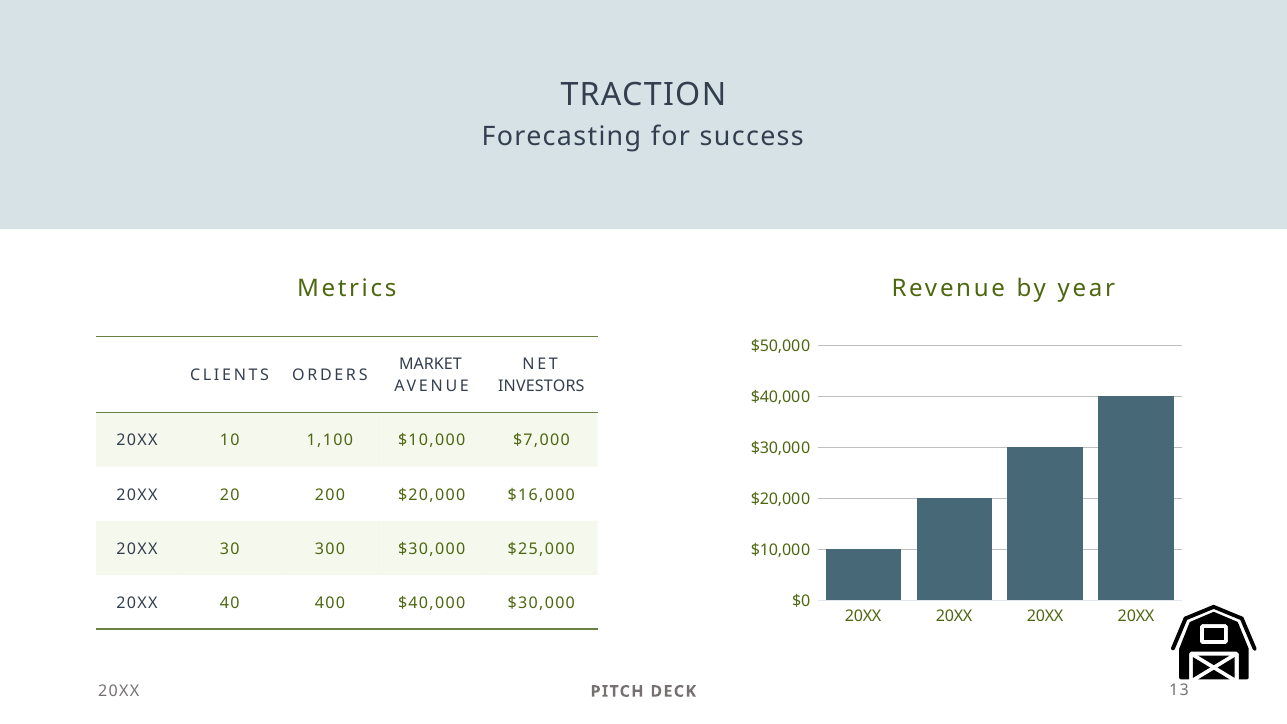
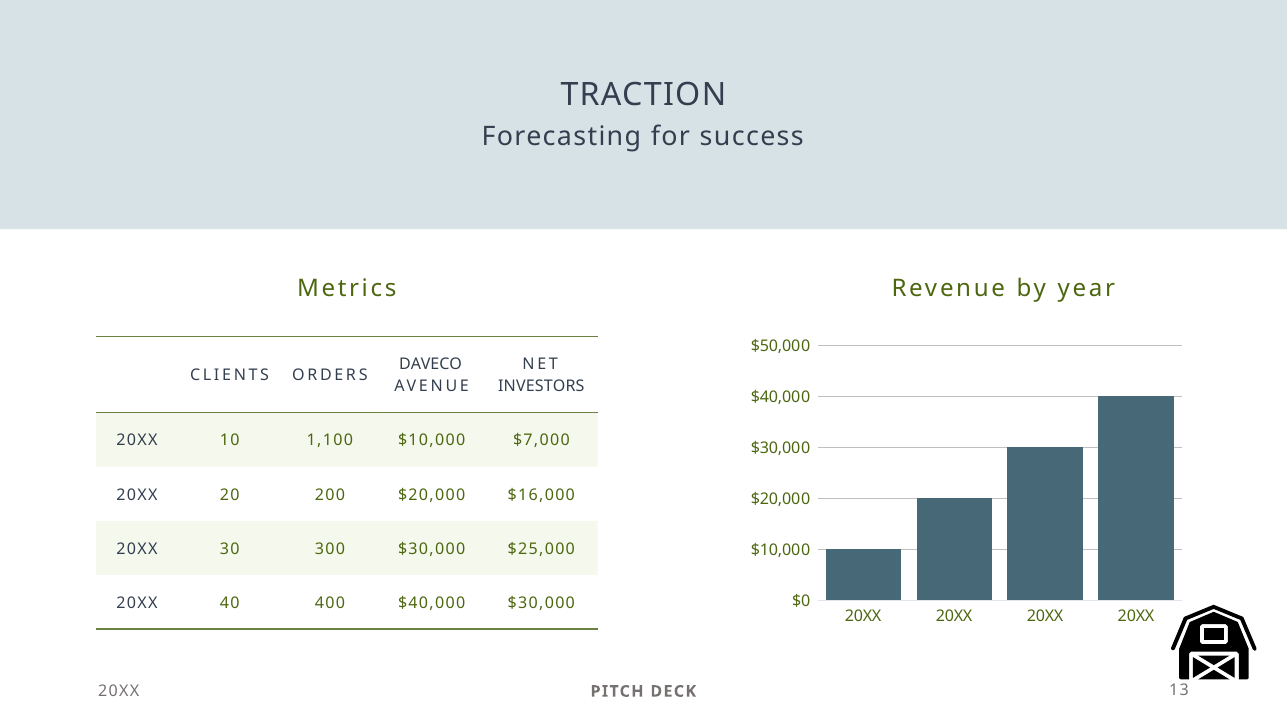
MARKET: MARKET -> DAVECO (431, 365)
